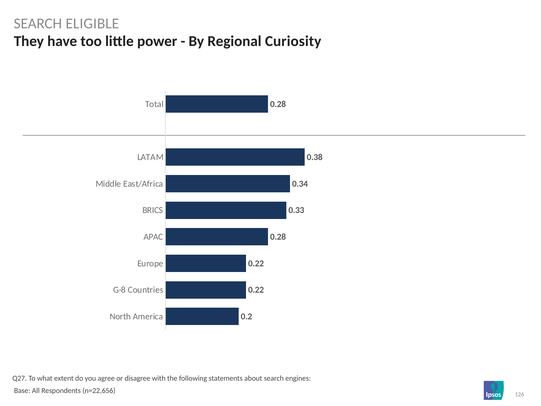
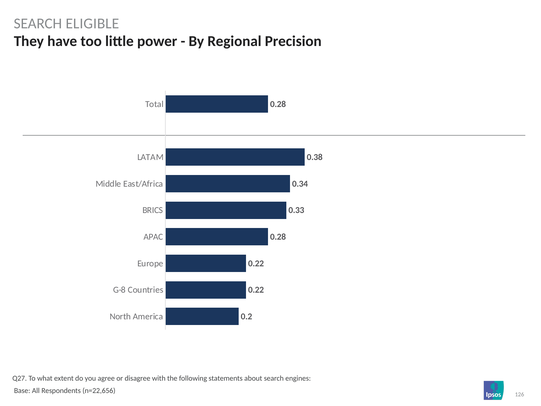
Curiosity: Curiosity -> Precision (293, 41)
